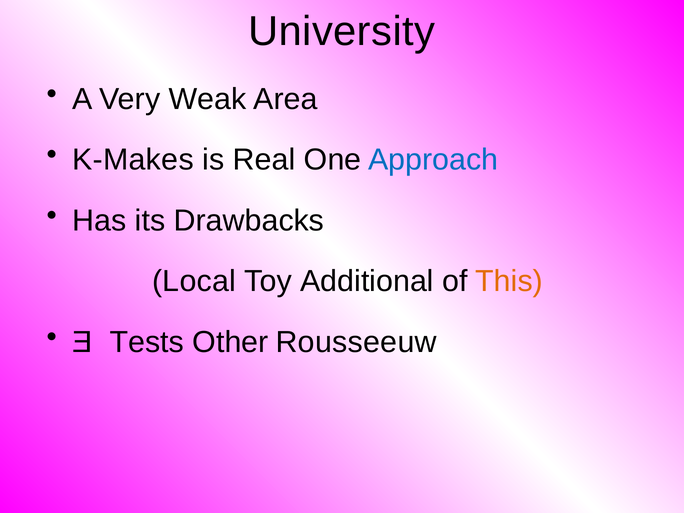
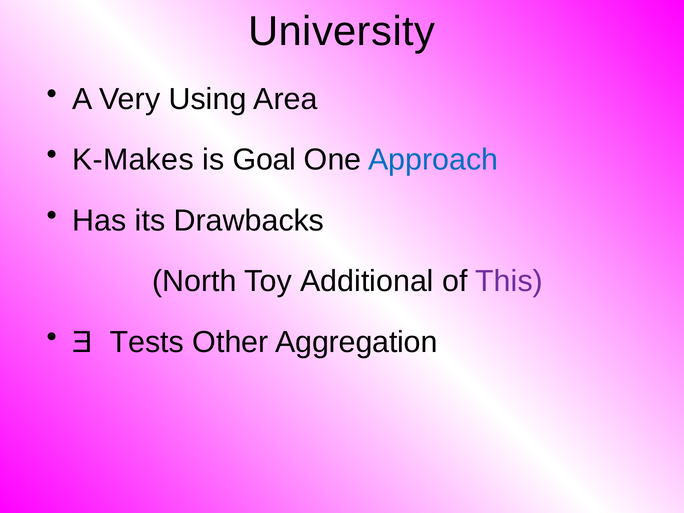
Weak: Weak -> Using (208, 99)
Real: Real -> Goal (264, 160)
Local: Local -> North (194, 281)
This colour: orange -> purple (509, 281)
Rousseeuw: Rousseeuw -> Aggregation (356, 342)
